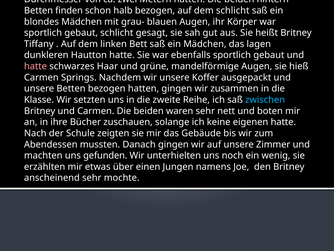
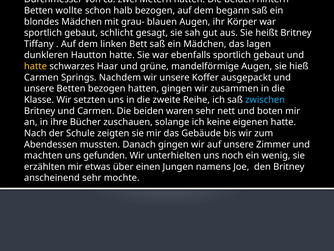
finden: finden -> wollte (69, 11)
dem schlicht: schlicht -> begann (233, 11)
hatte colour: pink -> yellow (35, 66)
